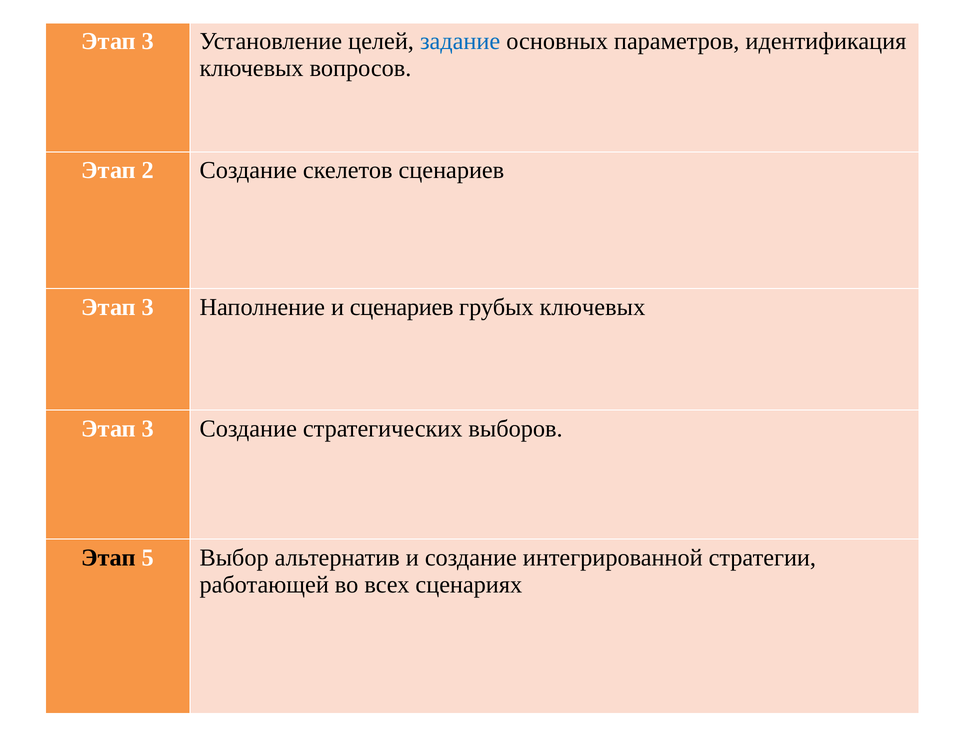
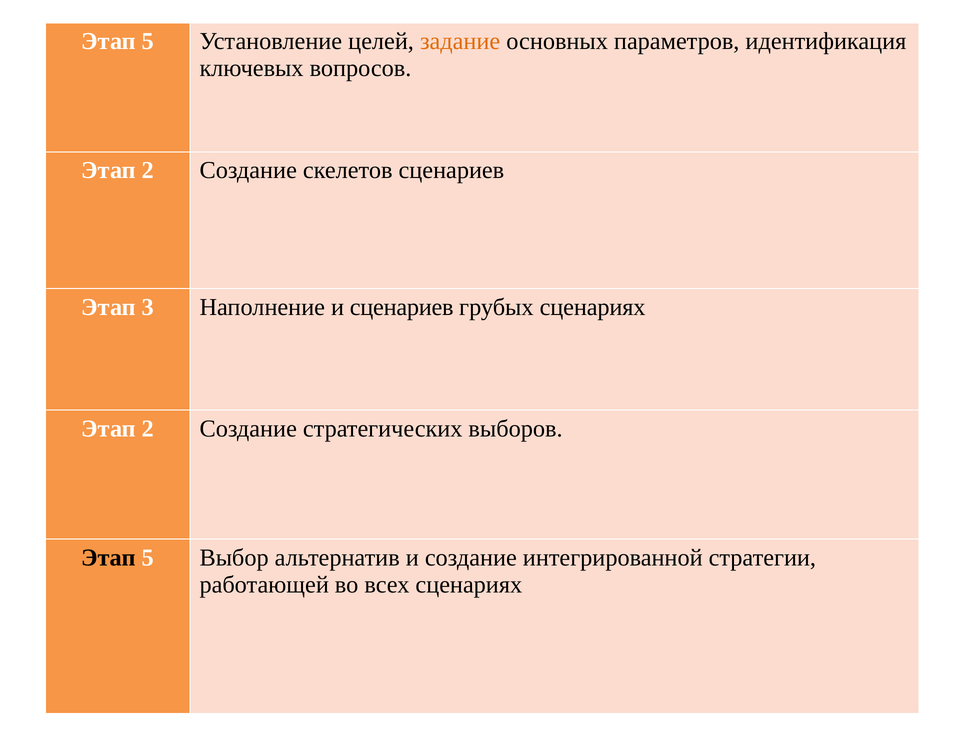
3: 3 -> 5 (148, 41)
задание colour: blue -> orange (460, 41)
грубых ключевых: ключевых -> сценариях (593, 307)
3: 3 -> 2 (148, 429)
